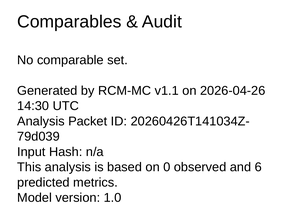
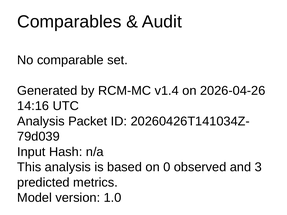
v1.1: v1.1 -> v1.4 (167, 91)
14:30: 14:30 -> 14:16 (33, 106)
6: 6 -> 3 (258, 167)
